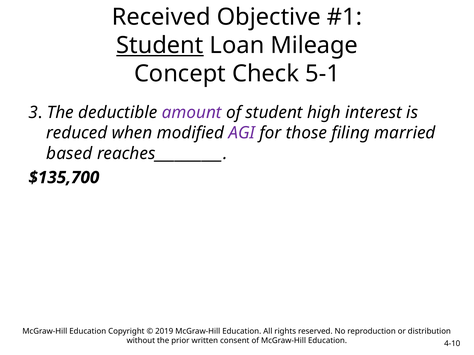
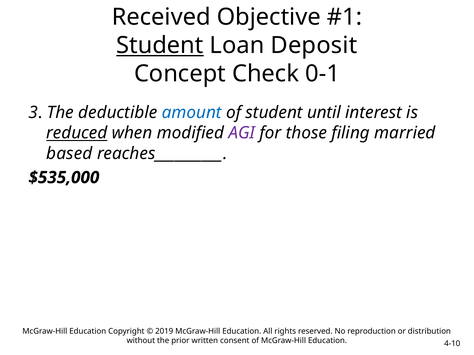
Mileage: Mileage -> Deposit (314, 46)
5-1: 5-1 -> 0-1 (323, 74)
amount colour: purple -> blue (192, 113)
high: high -> until (324, 113)
reduced underline: none -> present (77, 133)
$135,700: $135,700 -> $535,000 (64, 178)
